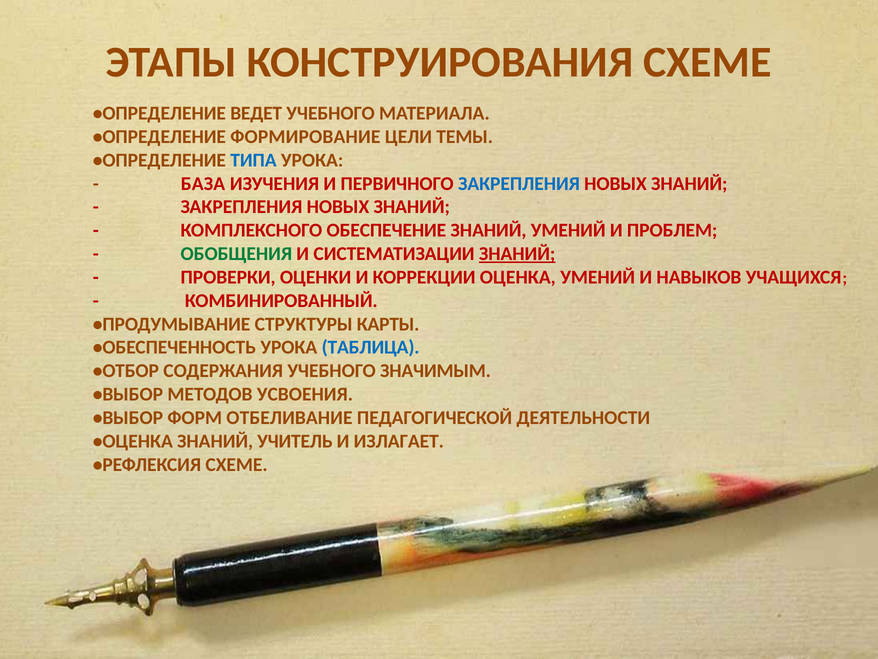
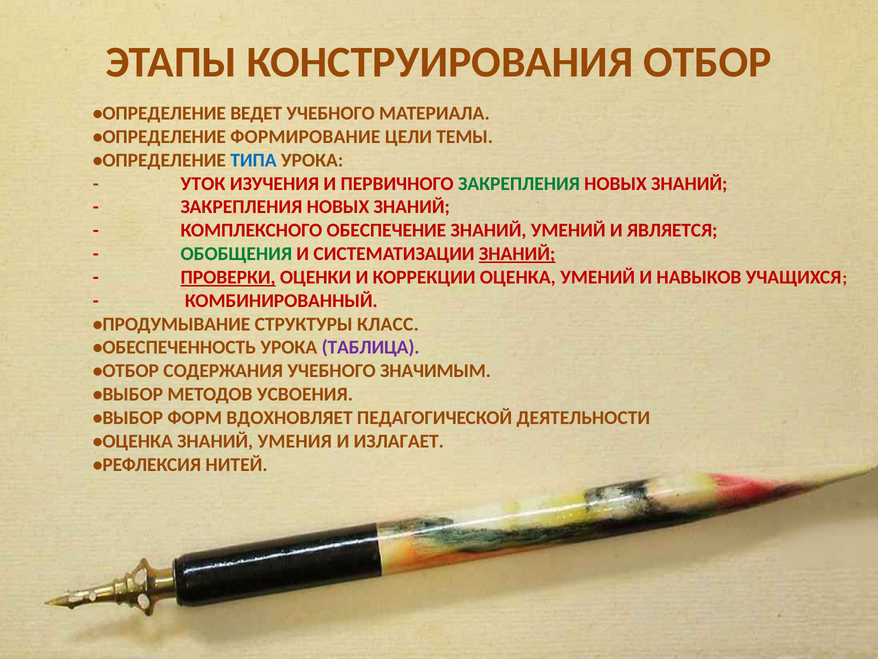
КОНСТРУИРОВАНИЯ СХЕМЕ: СХЕМЕ -> ОТБОР (707, 62)
БАЗА: БАЗА -> УТОК (203, 183)
ЗАКРЕПЛЕНИЯ colour: blue -> green (519, 183)
ПРОБЛЕМ: ПРОБЛЕМ -> ЯВЛЯЕТСЯ (672, 230)
ПРОВЕРКИ underline: none -> present (228, 277)
КАРТЫ: КАРТЫ -> КЛАСС (388, 324)
ТАБЛИЦА colour: blue -> purple (371, 347)
ОТБЕЛИВАНИЕ: ОТБЕЛИВАНИЕ -> ВДОХНОВЛЯЕТ (290, 417)
УЧИТЕЛЬ: УЧИТЕЛЬ -> УМЕНИЯ (295, 441)
РЕФЛЕКСИЯ СХЕМЕ: СХЕМЕ -> НИТЕЙ (237, 464)
